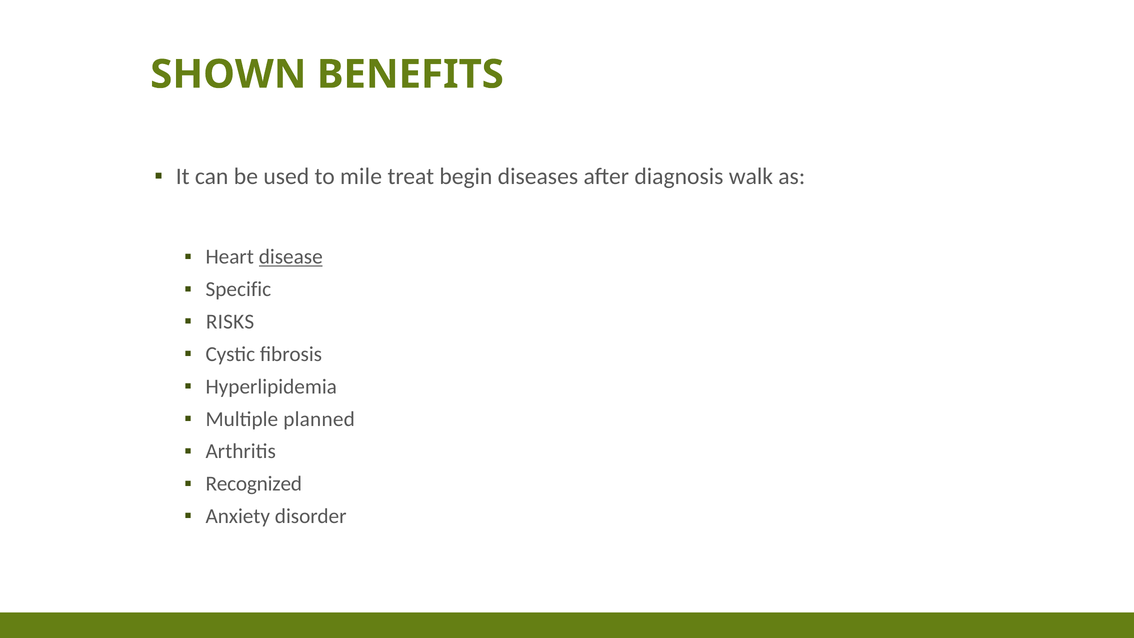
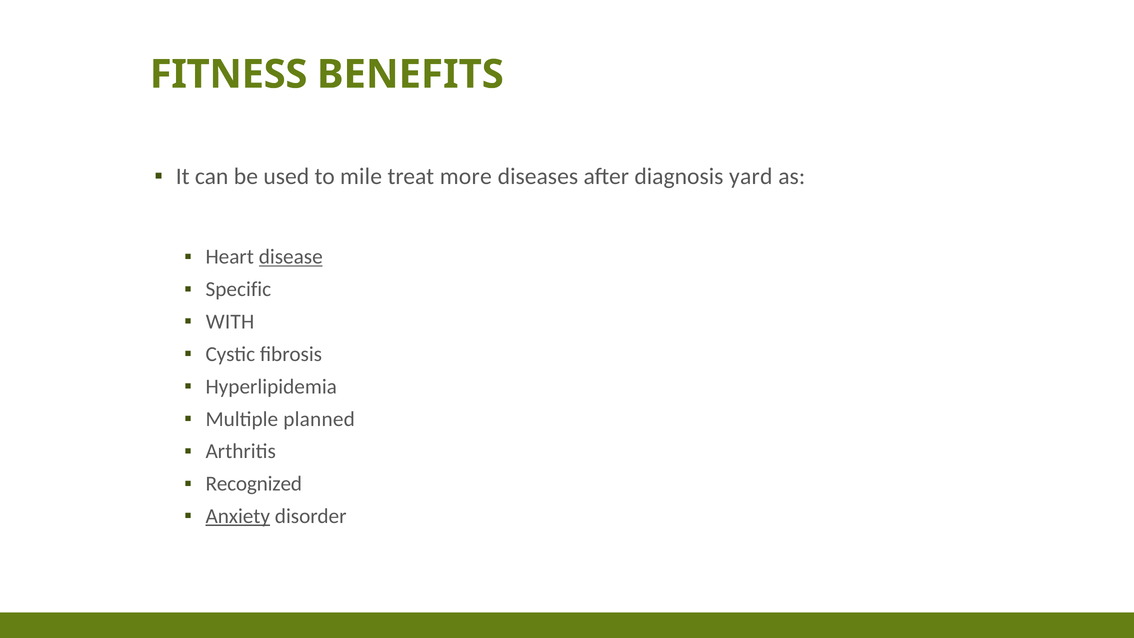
SHOWN: SHOWN -> FITNESS (229, 74)
begin: begin -> more (466, 176)
walk: walk -> yard (751, 176)
RISKS: RISKS -> WITH (230, 322)
Anxiety underline: none -> present (238, 516)
